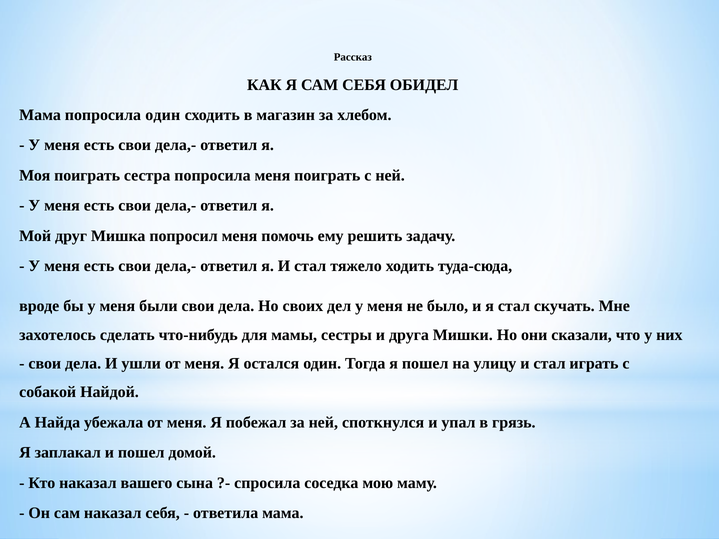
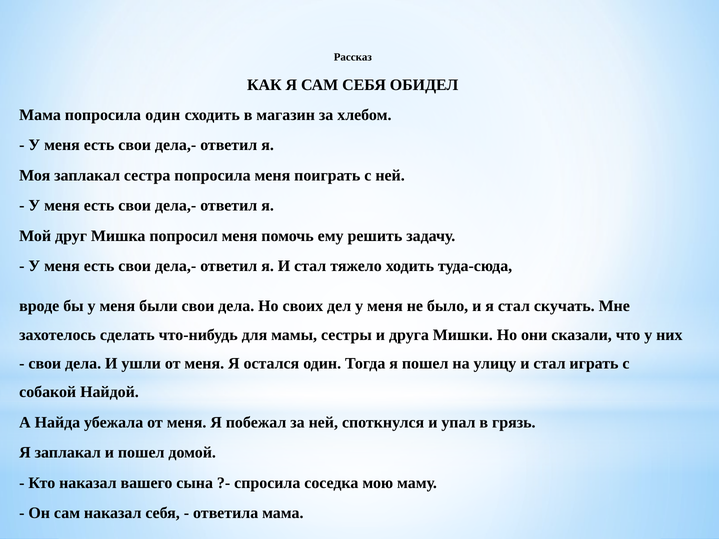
Моя поиграть: поиграть -> заплакал (87, 176)
